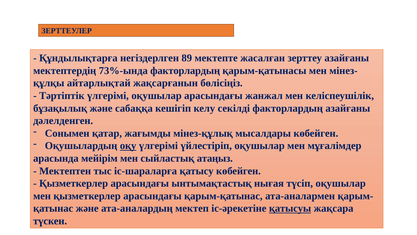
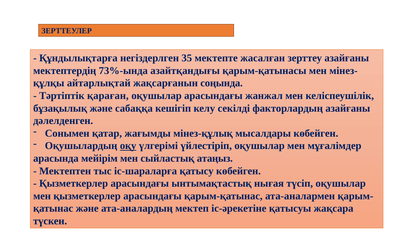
89: 89 -> 35 (187, 58)
73%-ында факторлардың: факторлардың -> азайтқандығы (185, 71)
бөлісіңіз: бөлісіңіз -> соңында (222, 83)
Тәртіптік үлгерімі: үлгерімі -> қараған (108, 96)
қатысуы underline: present -> none (290, 208)
